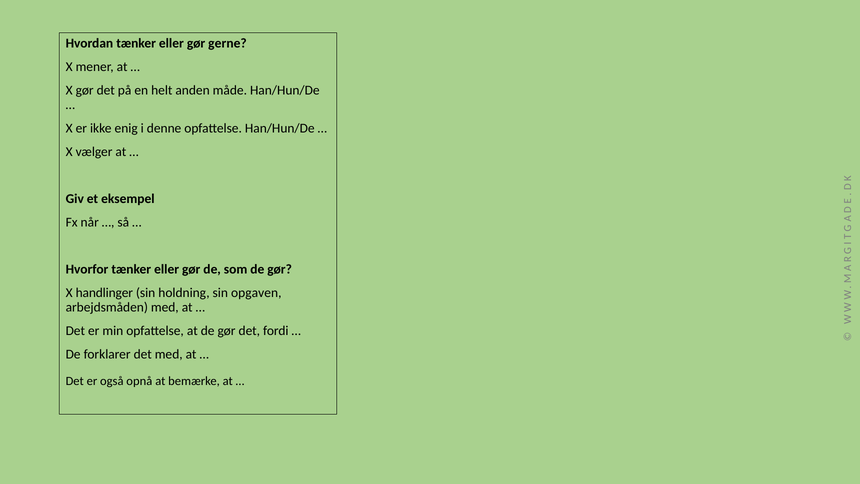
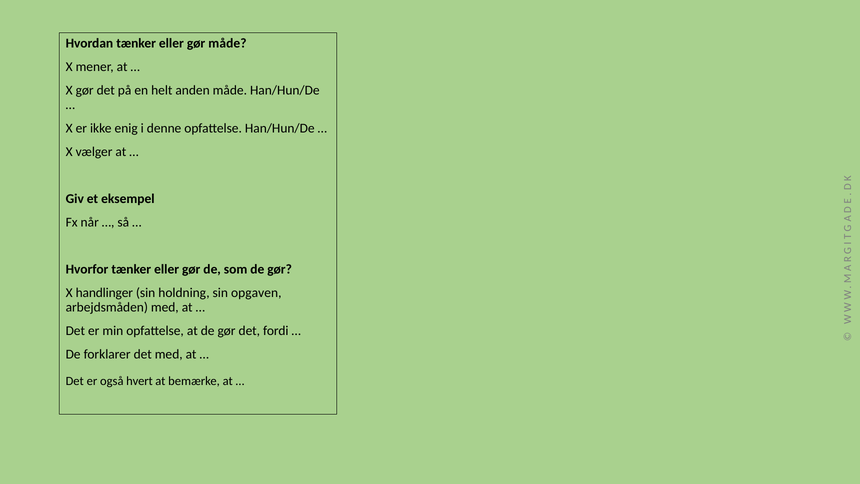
gør gerne: gerne -> måde (227, 43)
opnå: opnå -> hvert (139, 381)
